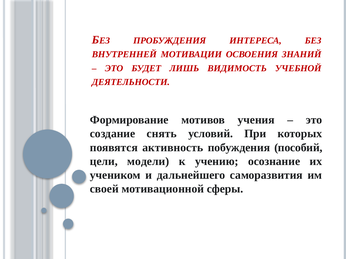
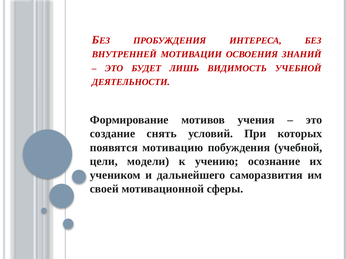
активность: активность -> мотивацию (173, 148)
побуждения пособий: пособий -> учебной (298, 148)
